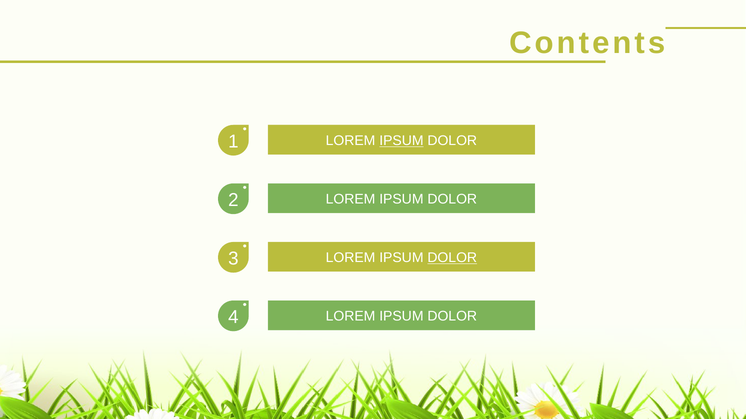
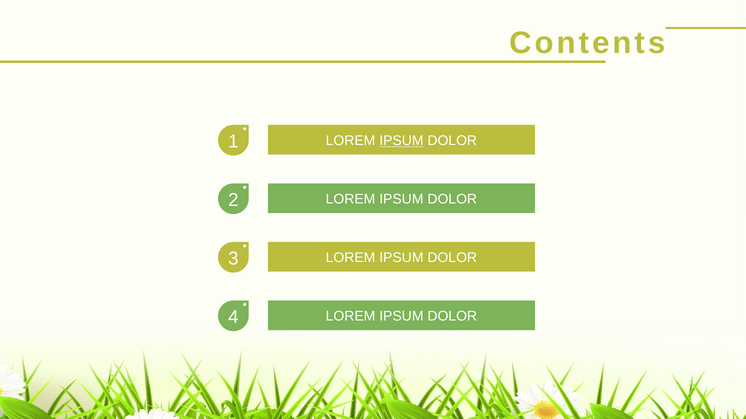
DOLOR underline: present -> none (452, 258)
